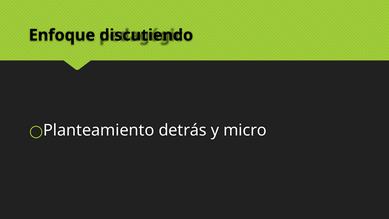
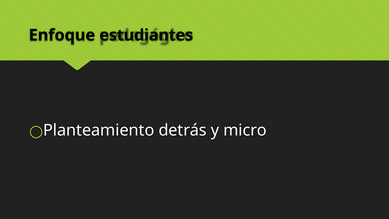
discutiendo: discutiendo -> estudiantes (146, 35)
